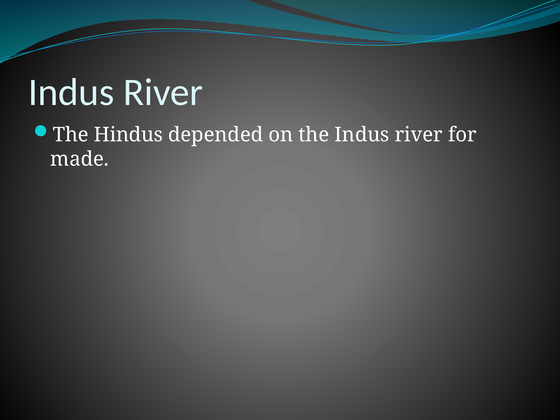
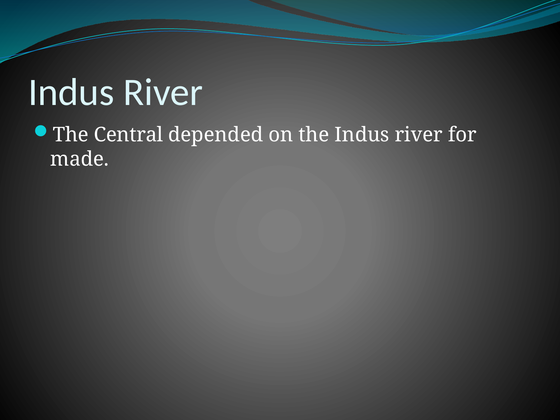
Hindus: Hindus -> Central (129, 135)
